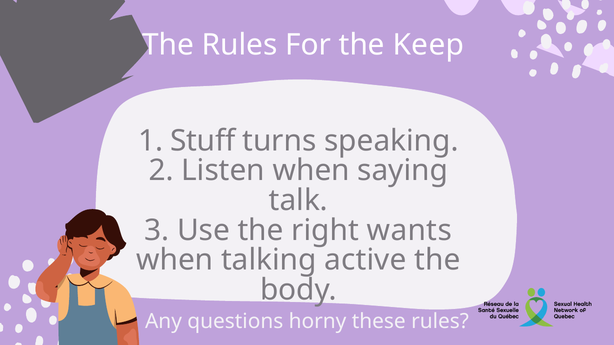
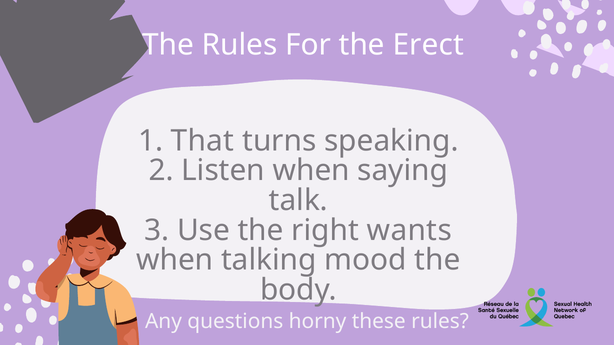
Keep: Keep -> Erect (428, 45)
Stuff: Stuff -> That (203, 141)
active: active -> mood (366, 260)
